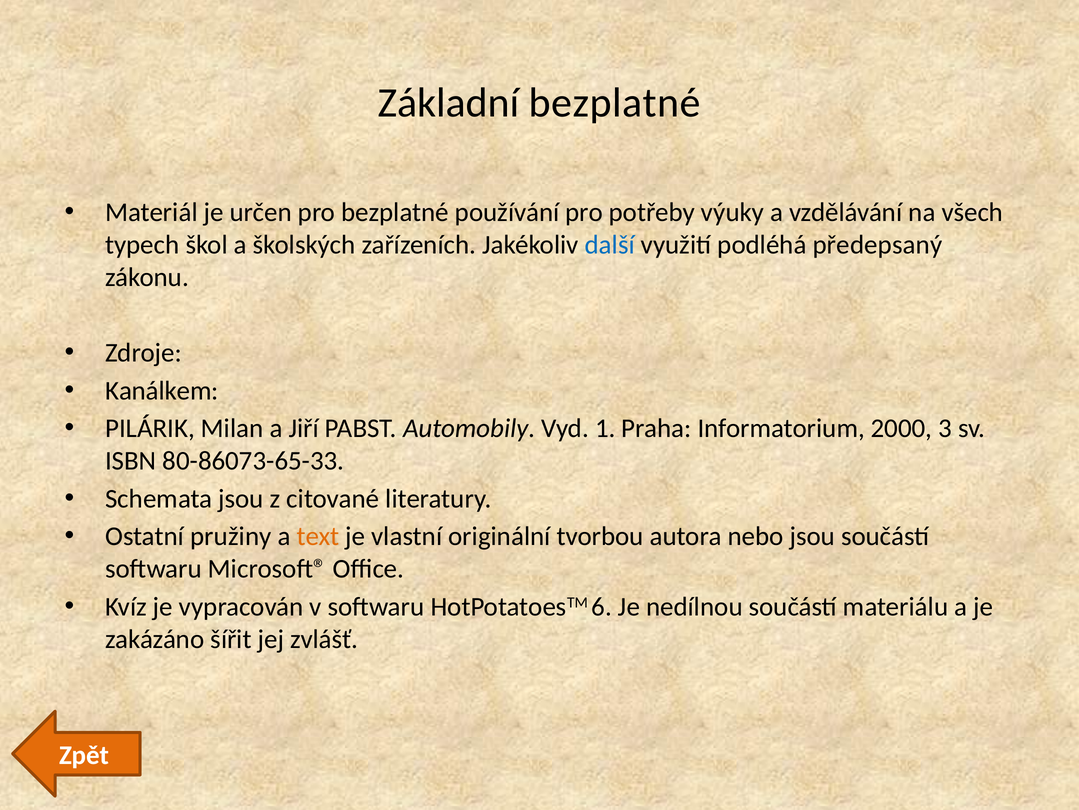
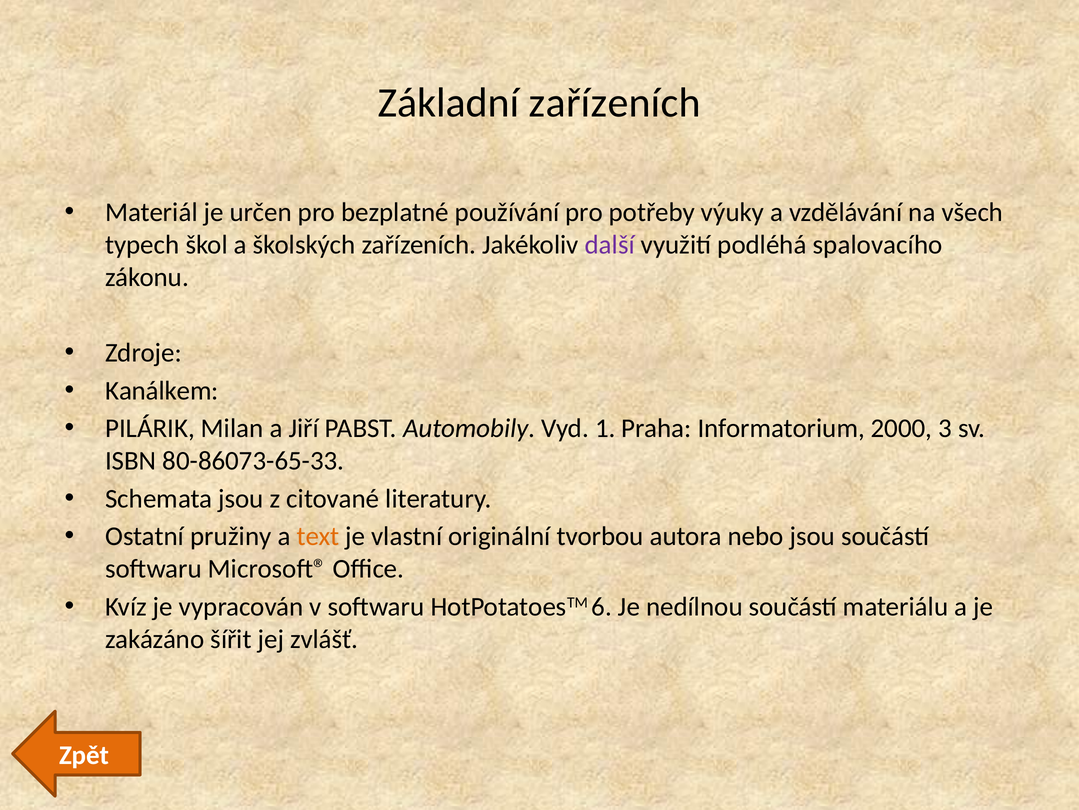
Základní bezplatné: bezplatné -> zařízeních (615, 103)
další colour: blue -> purple (610, 245)
předepsaný: předepsaný -> spalovacího (878, 245)
